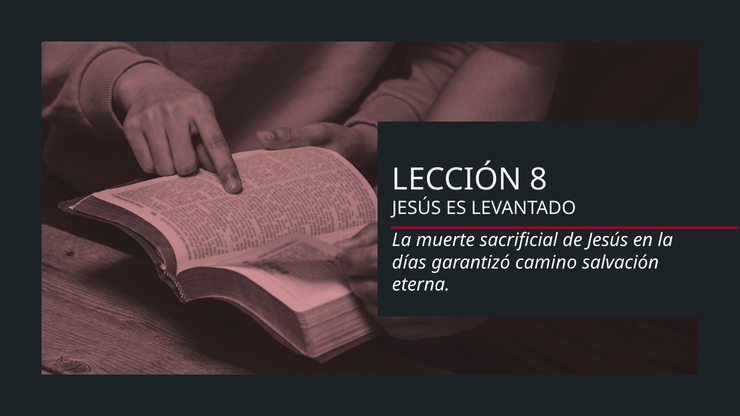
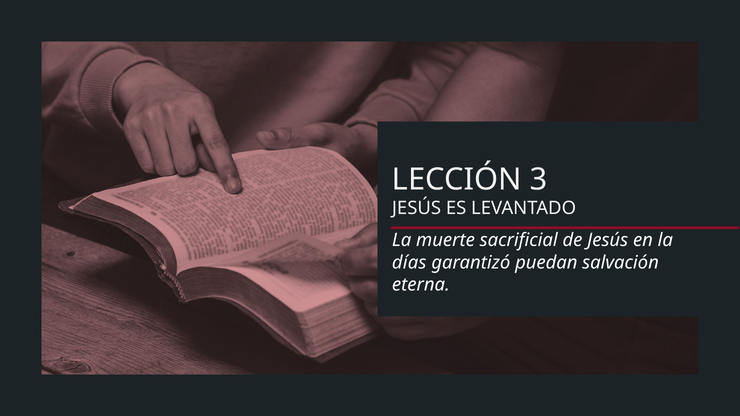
8: 8 -> 3 (538, 179)
camino: camino -> puedan (546, 263)
